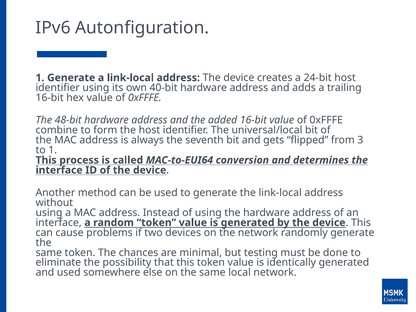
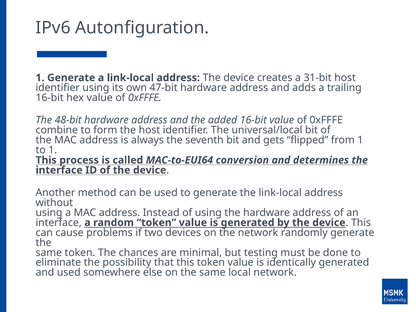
24-bit: 24-bit -> 31-bit (318, 78)
40-bit: 40-bit -> 47-bit (164, 88)
from 3: 3 -> 1 (360, 140)
